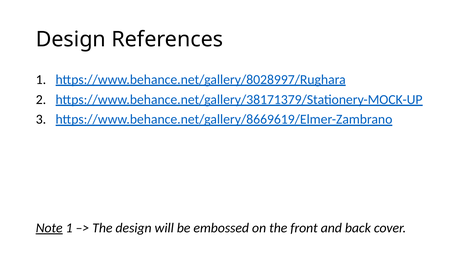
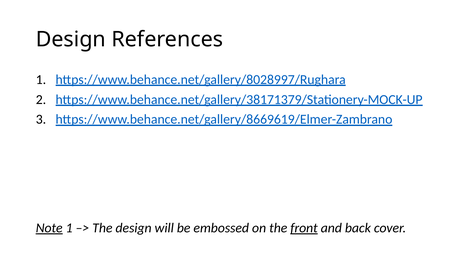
front underline: none -> present (304, 228)
